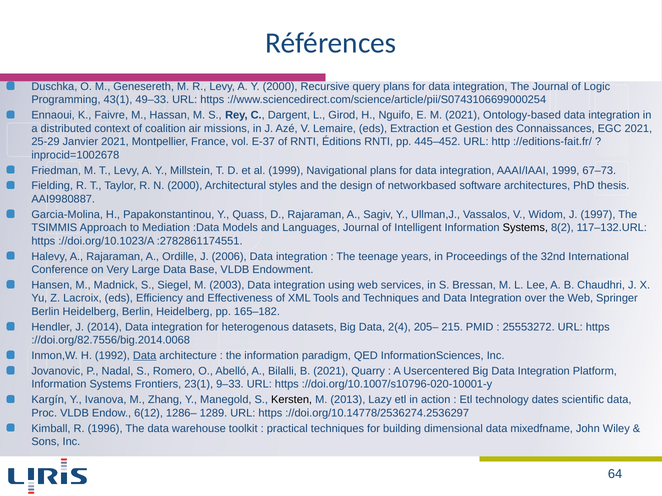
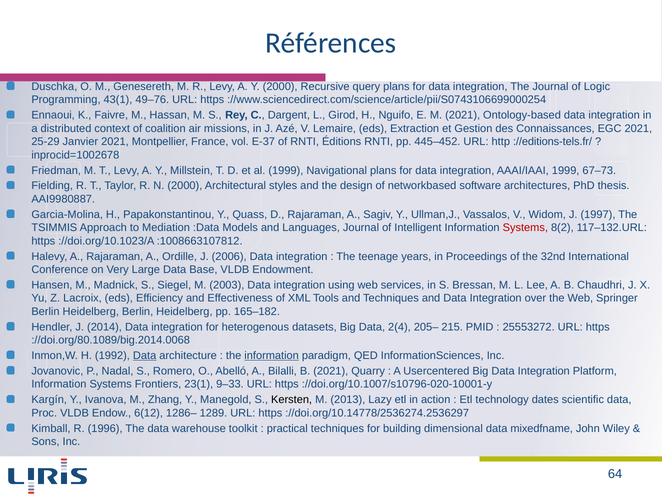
49–33: 49–33 -> 49–76 (152, 100)
://editions-fait.fr/: ://editions-fait.fr/ -> ://editions-tels.fr/ (553, 142)
Systems colour: black -> red (525, 228)
:2782861174551: :2782861174551 -> :1008663107812 (200, 241)
://doi.org/82.7556/big.2014.0068: ://doi.org/82.7556/big.2014.0068 -> ://doi.org/80.1089/big.2014.0068 (111, 341)
information underline: none -> present (272, 356)
